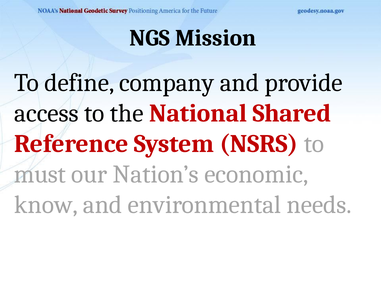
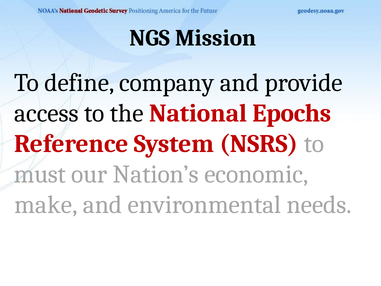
Shared: Shared -> Epochs (292, 113)
know: know -> make (46, 204)
